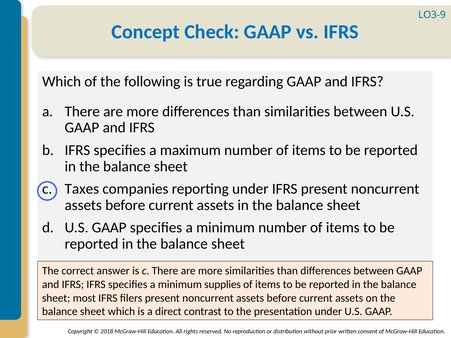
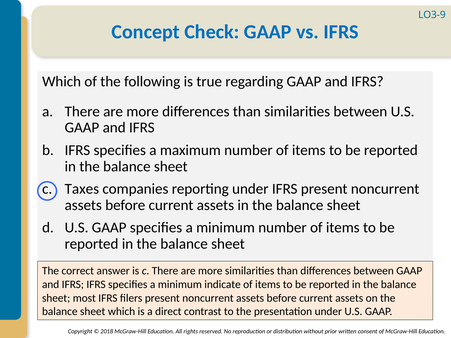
supplies: supplies -> indicate (223, 285)
